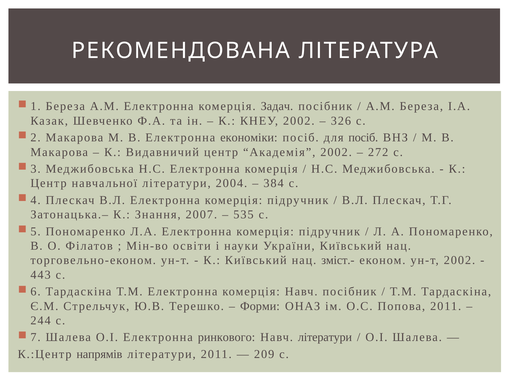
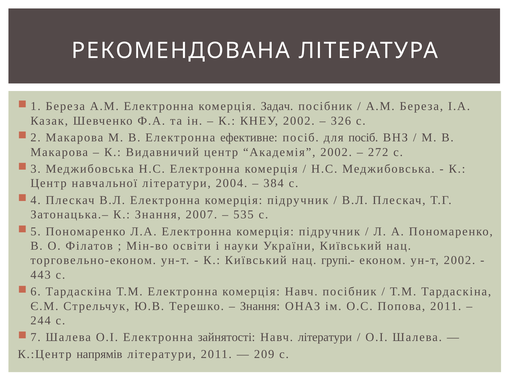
економіки: економіки -> ефективне (249, 138)
зміст.-: зміст.- -> групі.- (338, 261)
Форми: Форми -> Знання (260, 306)
ринкового: ринкового -> зайнятості (226, 338)
